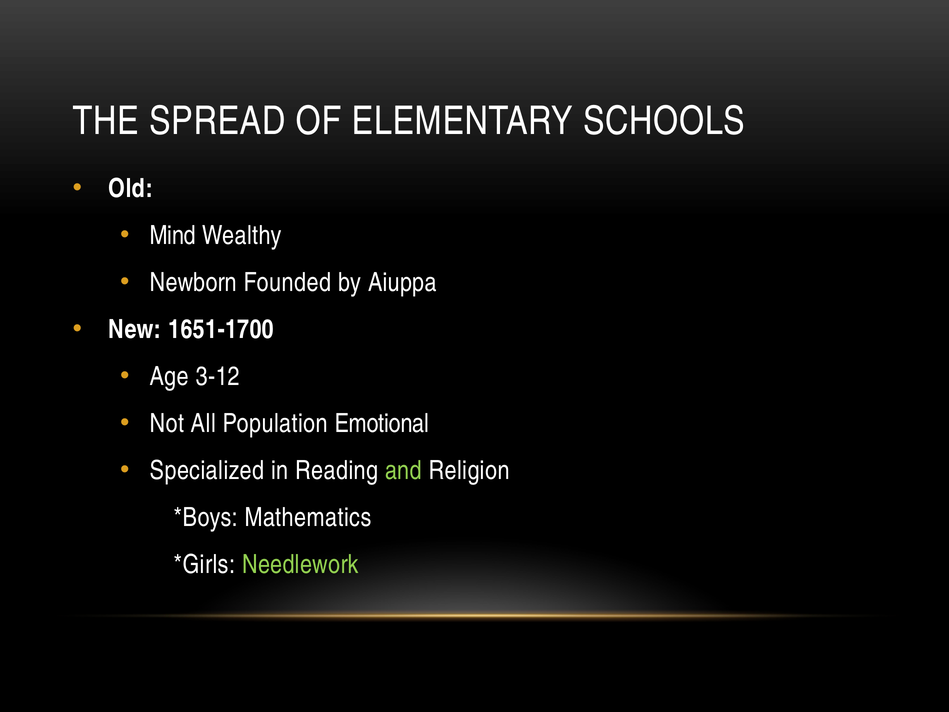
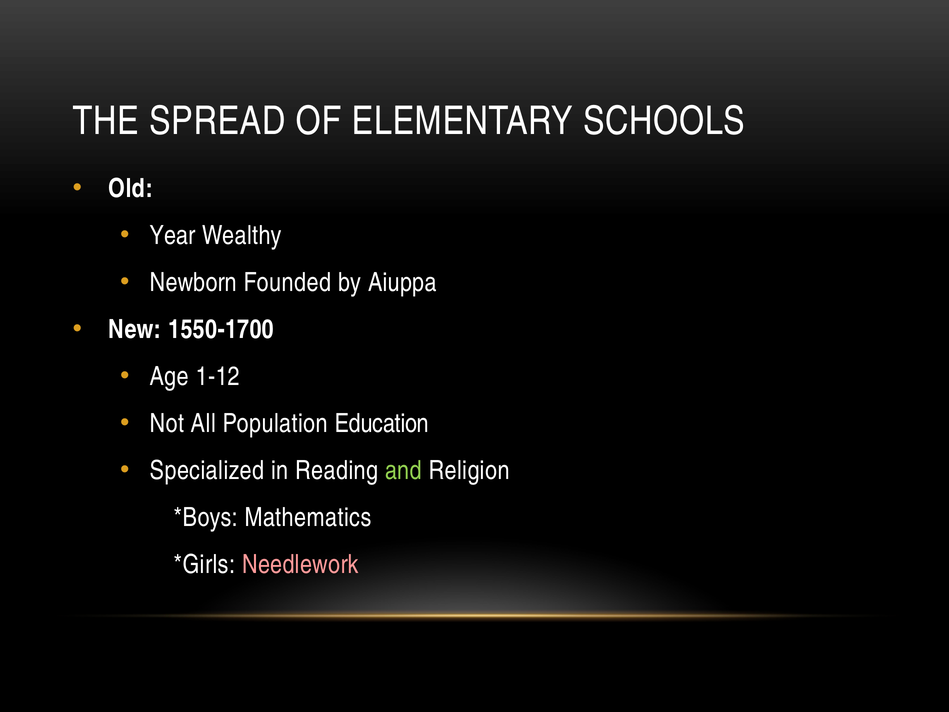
Mind: Mind -> Year (173, 235)
1651-1700: 1651-1700 -> 1550-1700 (221, 329)
3-12: 3-12 -> 1-12 (218, 376)
Emotional: Emotional -> Education (382, 423)
Needlework colour: light green -> pink (301, 564)
